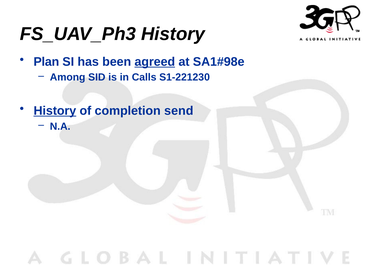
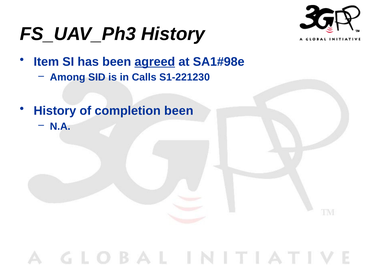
Plan: Plan -> Item (46, 62)
History underline: present -> none (55, 111)
completion send: send -> been (179, 111)
